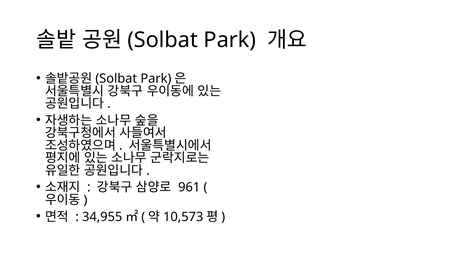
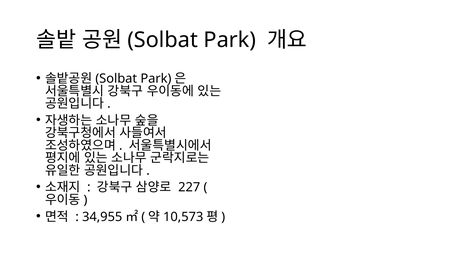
961: 961 -> 227 (189, 187)
